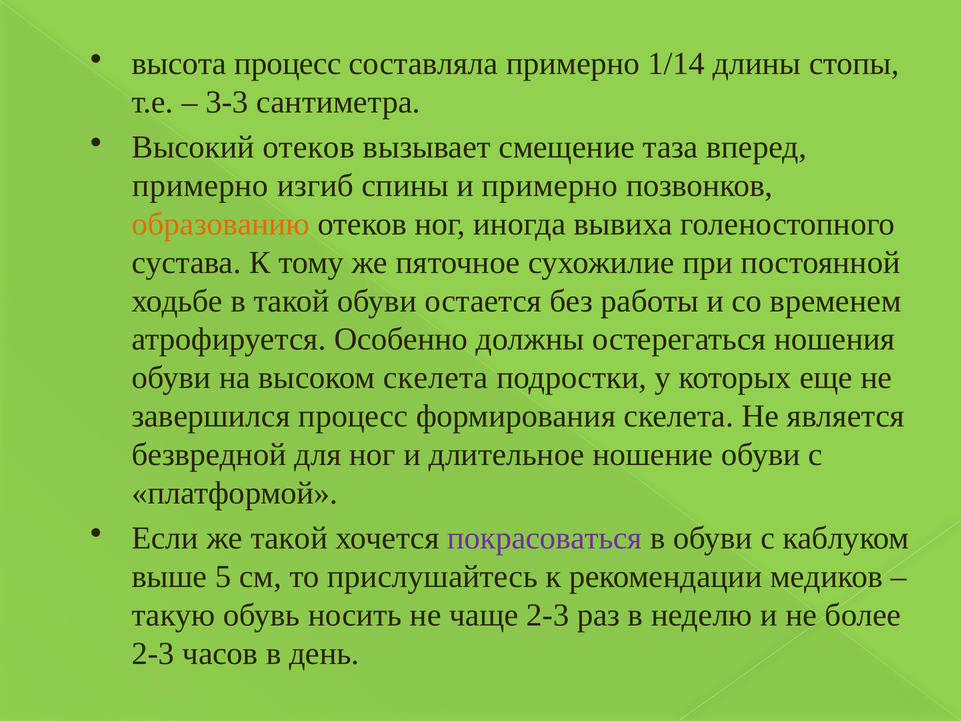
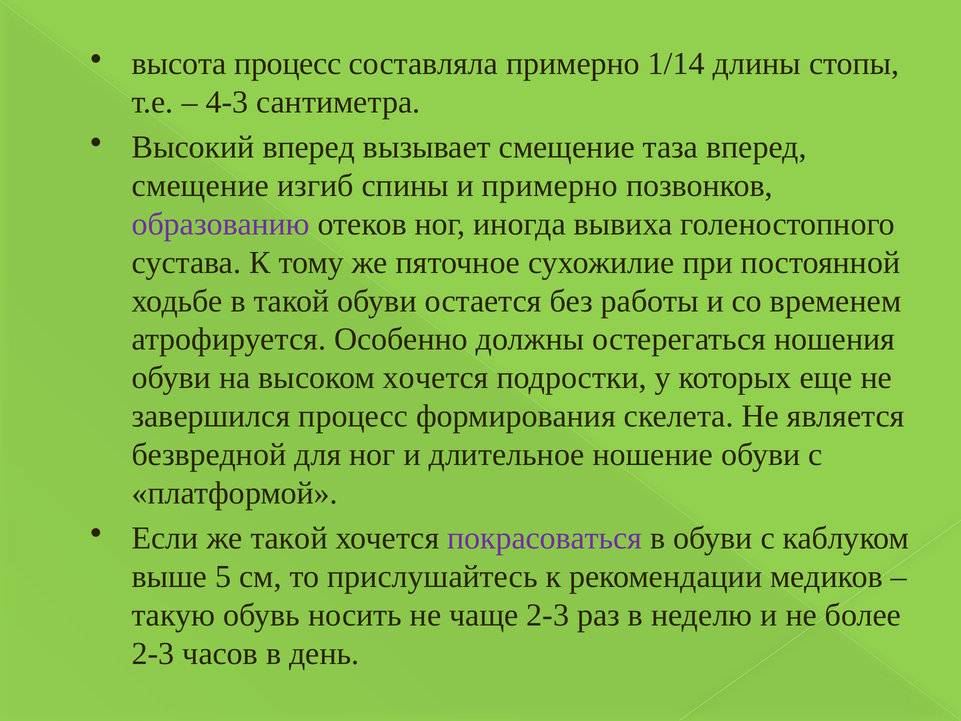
3-3: 3-3 -> 4-3 (227, 102)
Высокий отеков: отеков -> вперед (309, 147)
примерно: примерно -> смещение (200, 186)
образованию colour: orange -> purple (221, 224)
высоком скелета: скелета -> хочется (436, 378)
